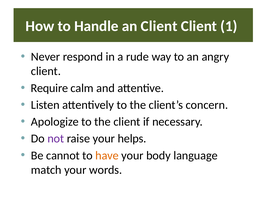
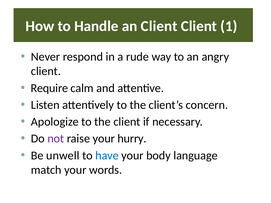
helps: helps -> hurry (132, 139)
cannot: cannot -> unwell (63, 156)
have colour: orange -> blue (107, 156)
